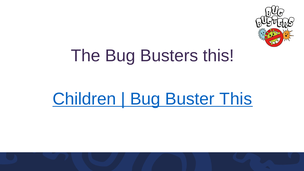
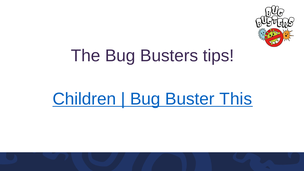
Busters this: this -> tips (219, 56)
